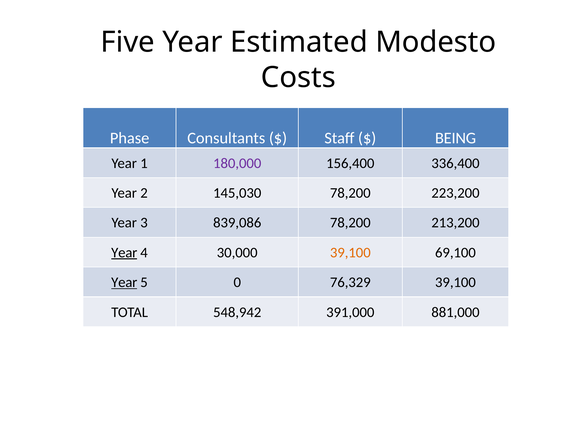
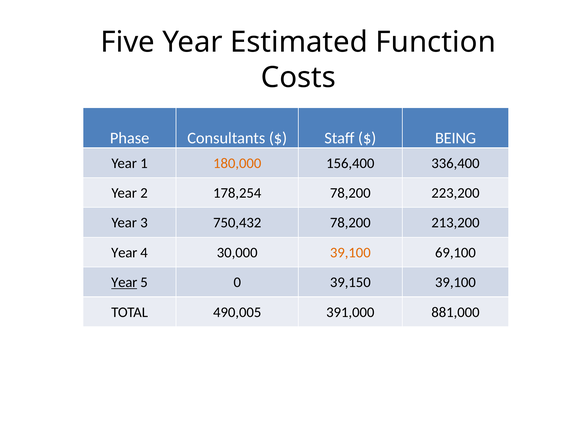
Modesto: Modesto -> Function (436, 42)
180,000 colour: purple -> orange (237, 163)
145,030: 145,030 -> 178,254 (237, 193)
839,086: 839,086 -> 750,432 (237, 223)
Year underline: present -> none (124, 253)
76,329: 76,329 -> 39,150 (350, 283)
548,942: 548,942 -> 490,005 (237, 312)
